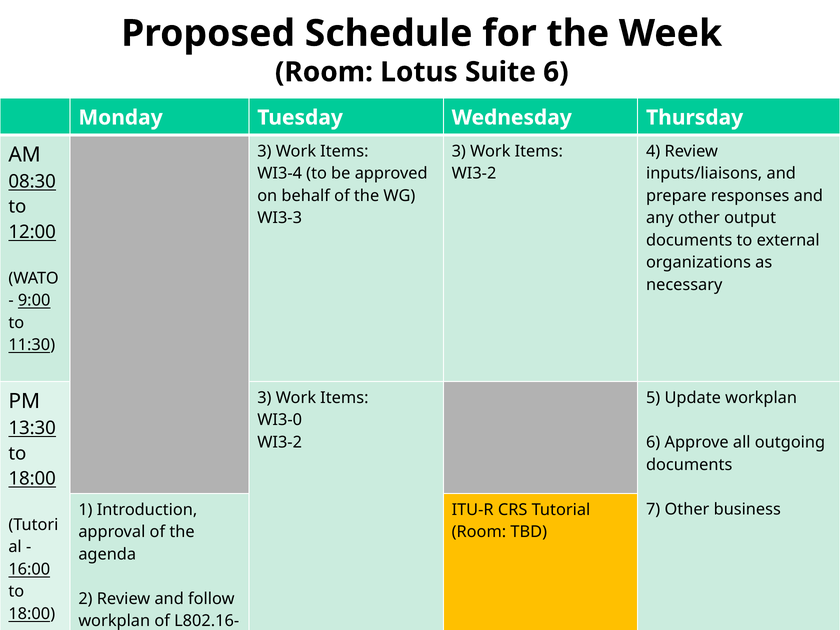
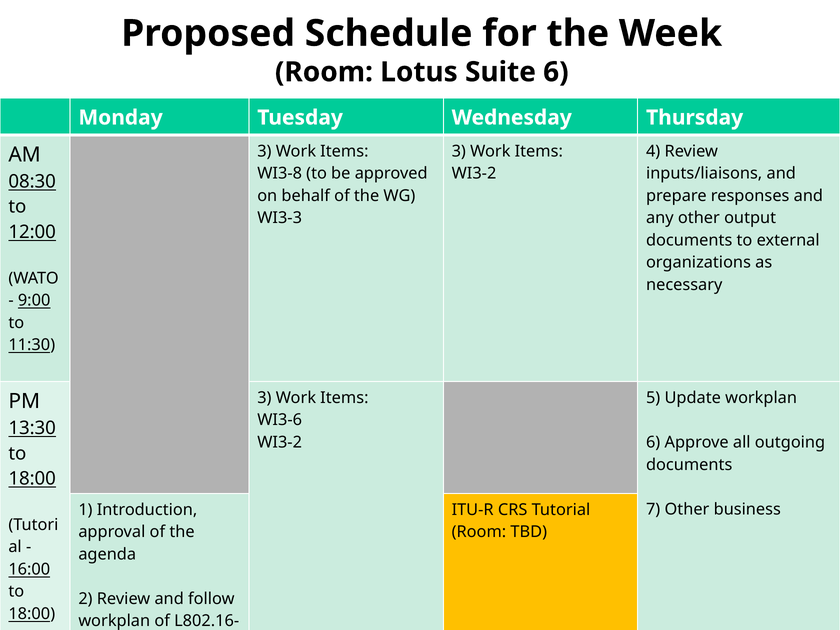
WI3-4: WI3-4 -> WI3-8 (280, 174)
WI3-0: WI3-0 -> WI3-6 (280, 420)
